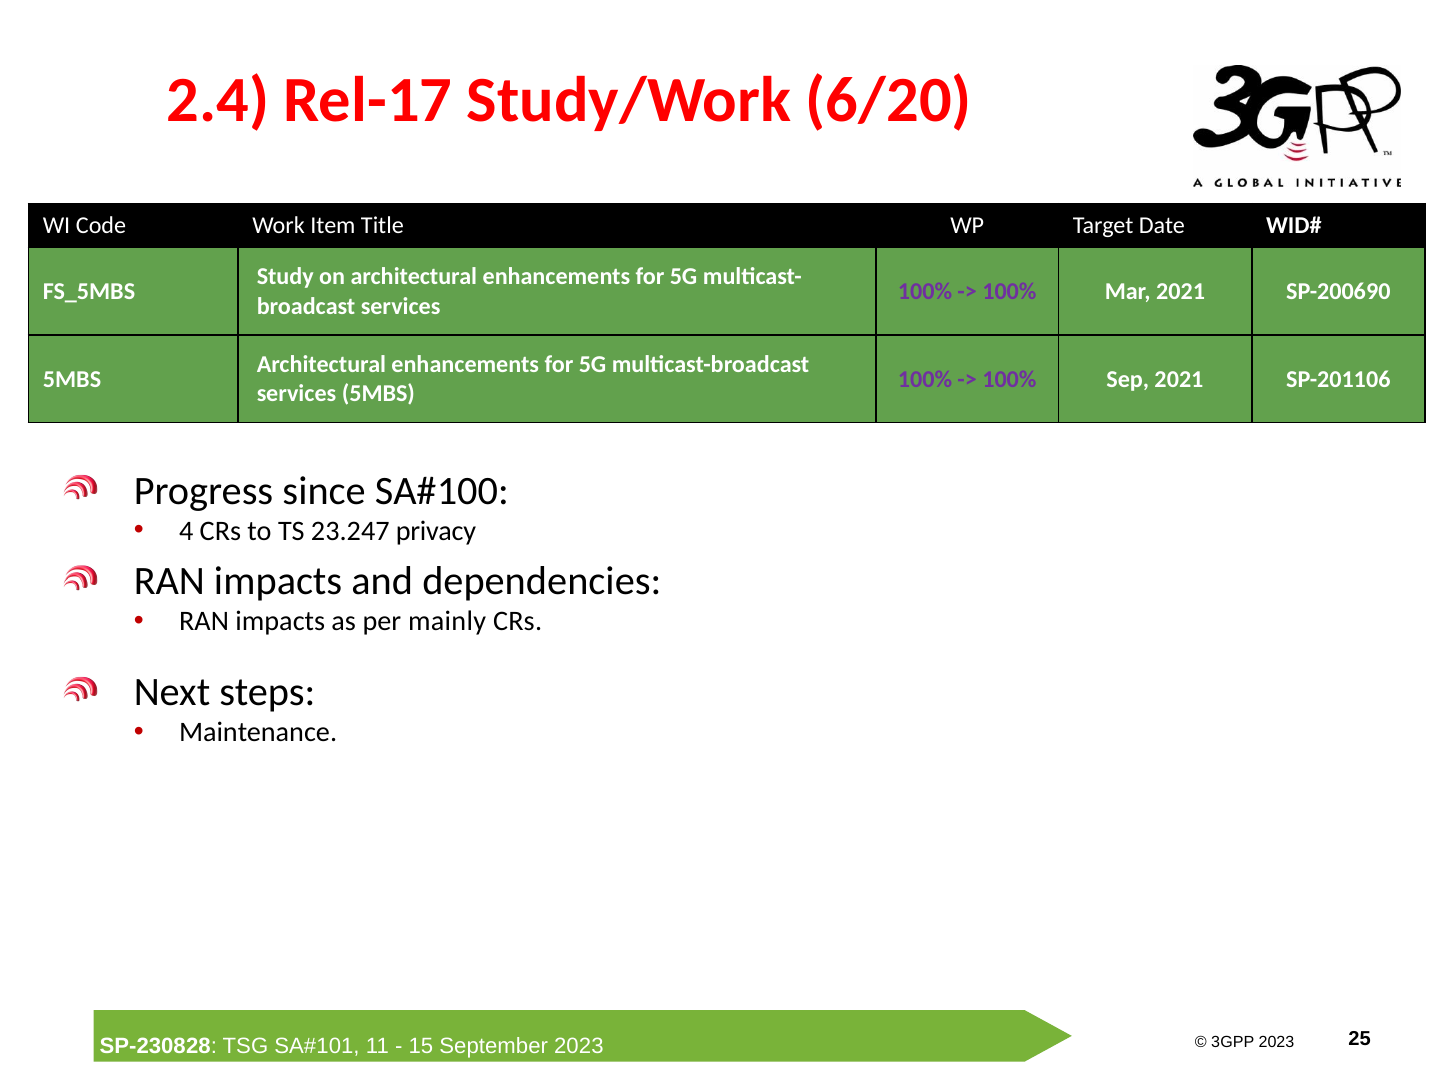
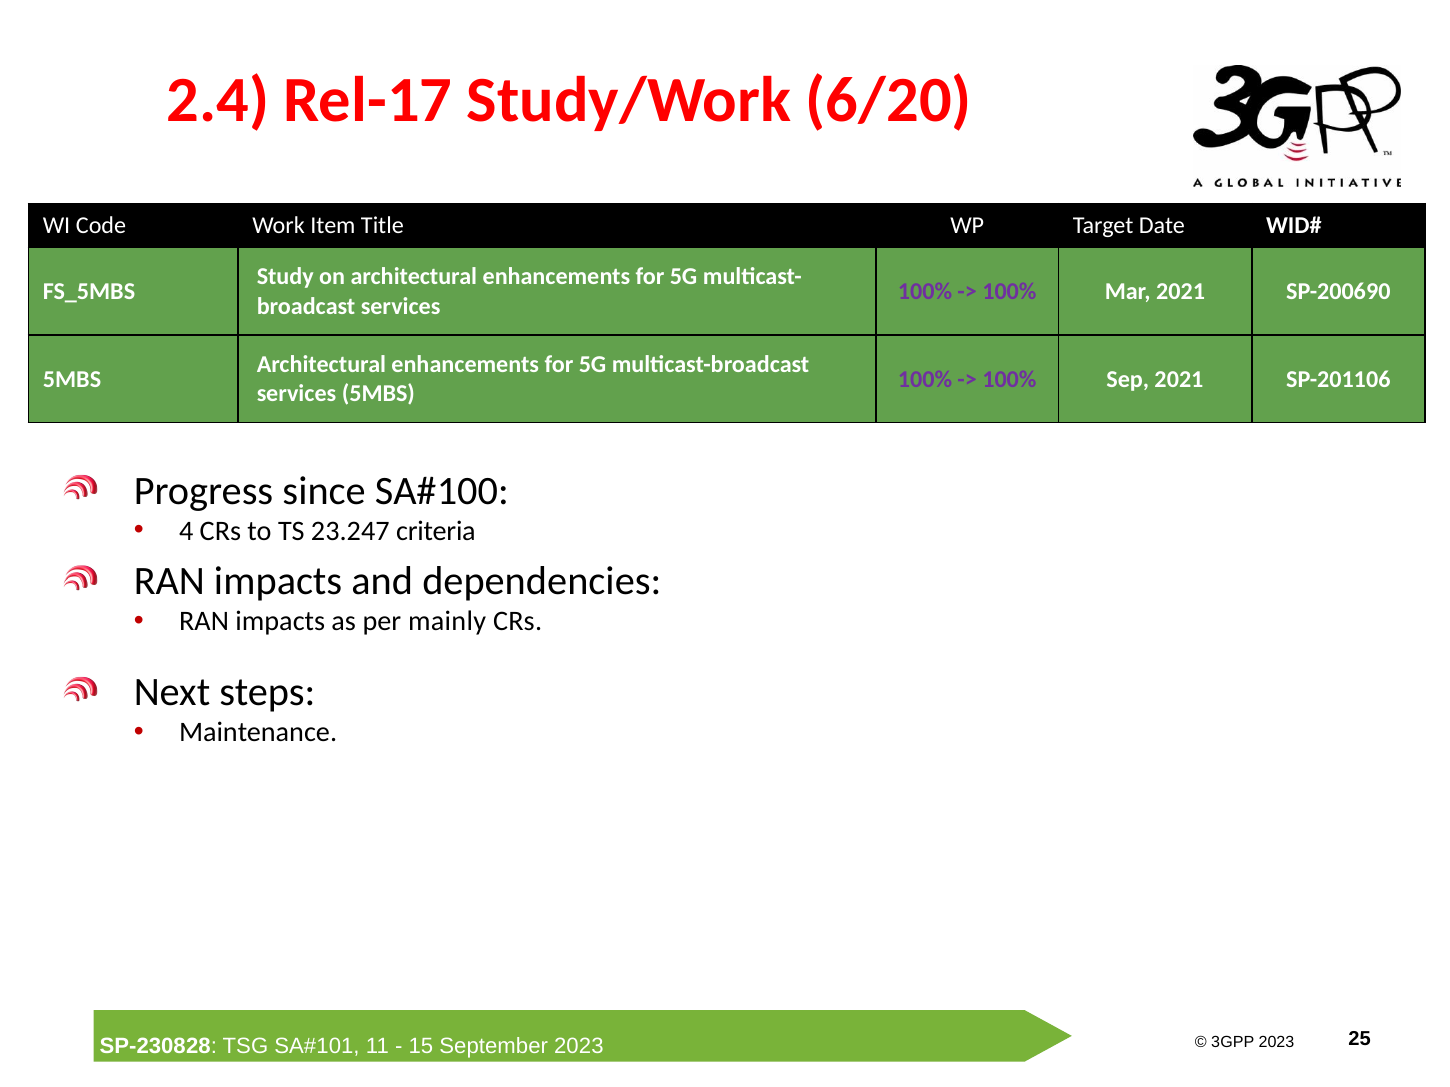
privacy: privacy -> criteria (436, 531)
